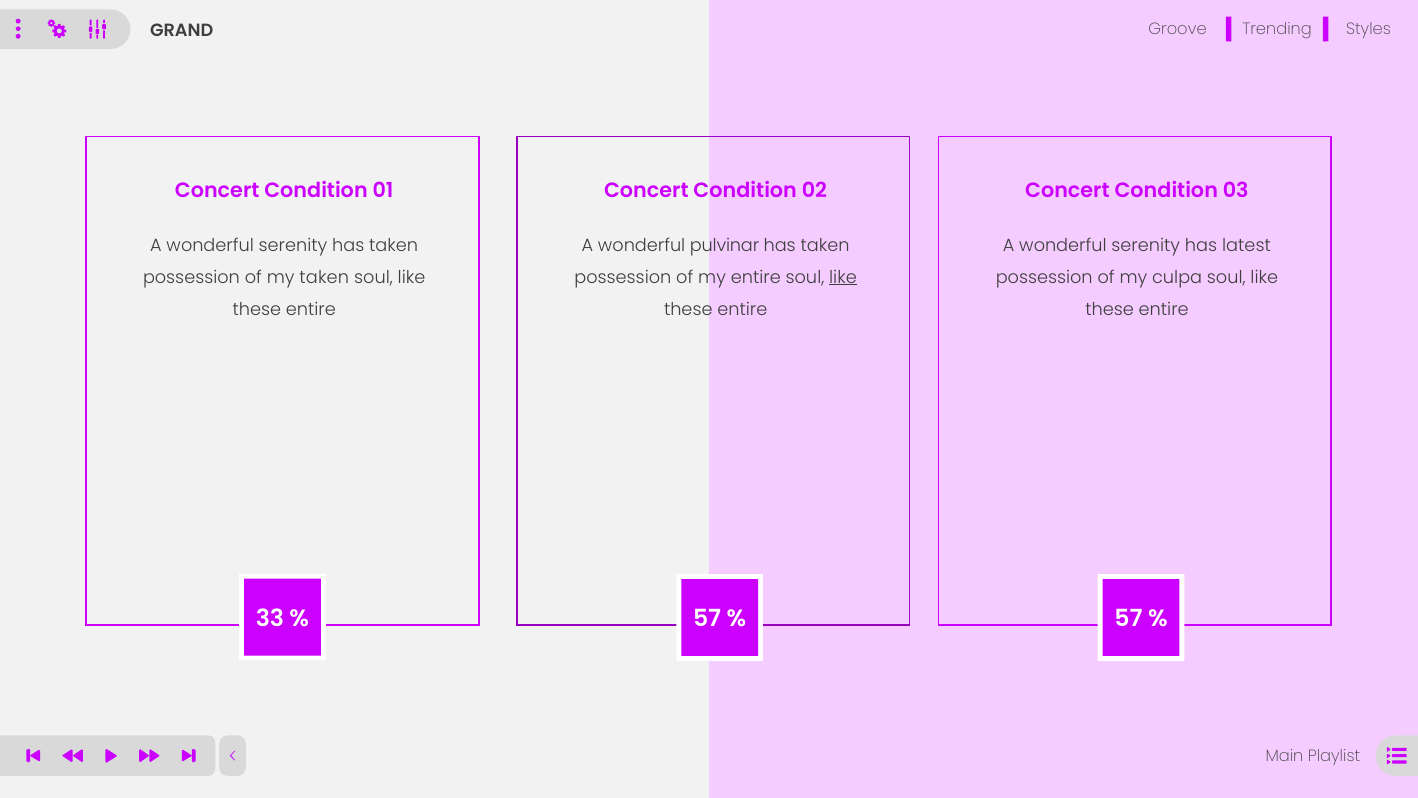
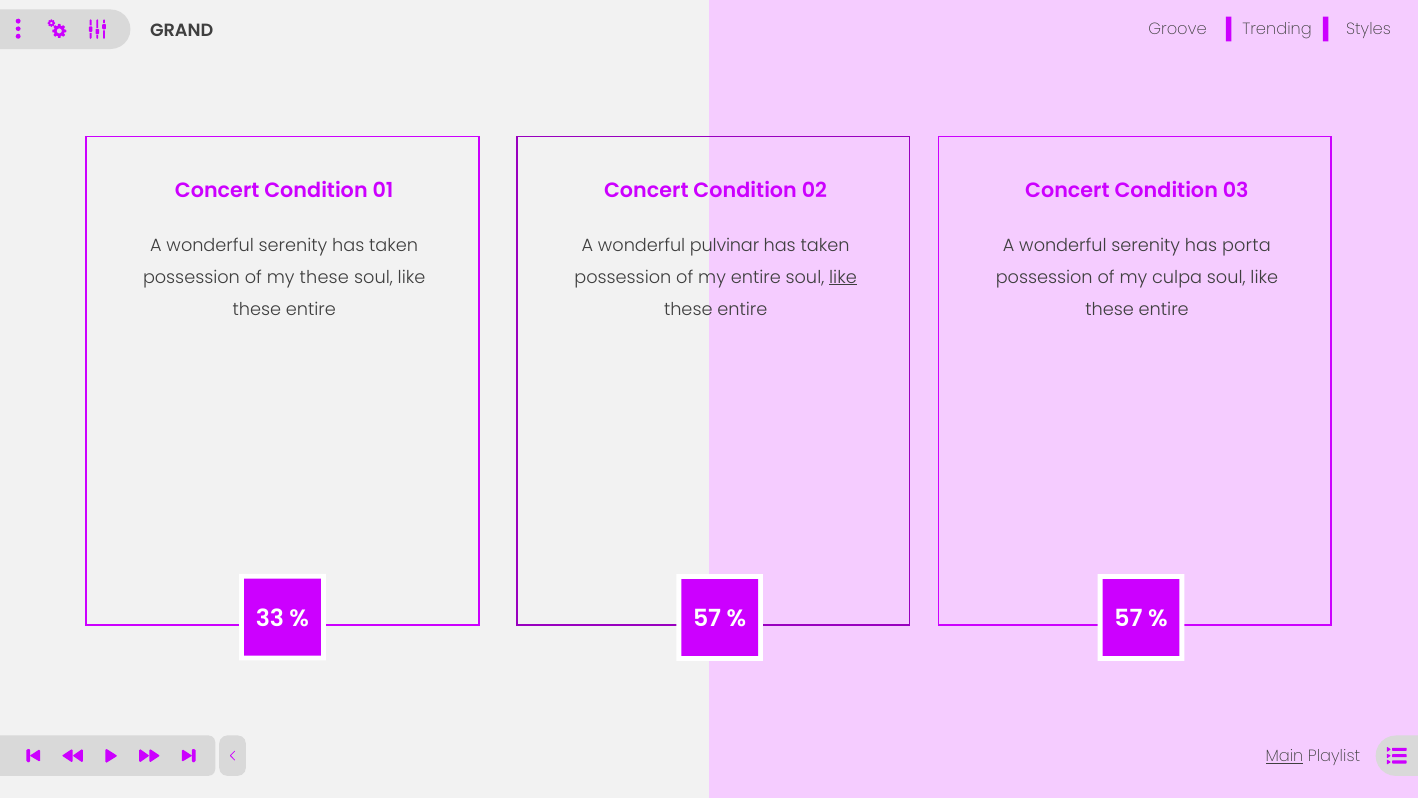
latest: latest -> porta (1246, 245)
my taken: taken -> these (324, 277)
Main underline: none -> present (1284, 756)
